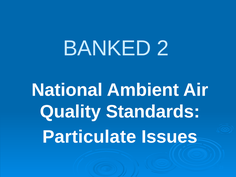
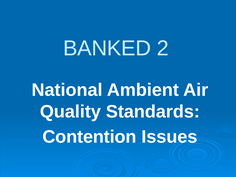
Particulate: Particulate -> Contention (89, 137)
